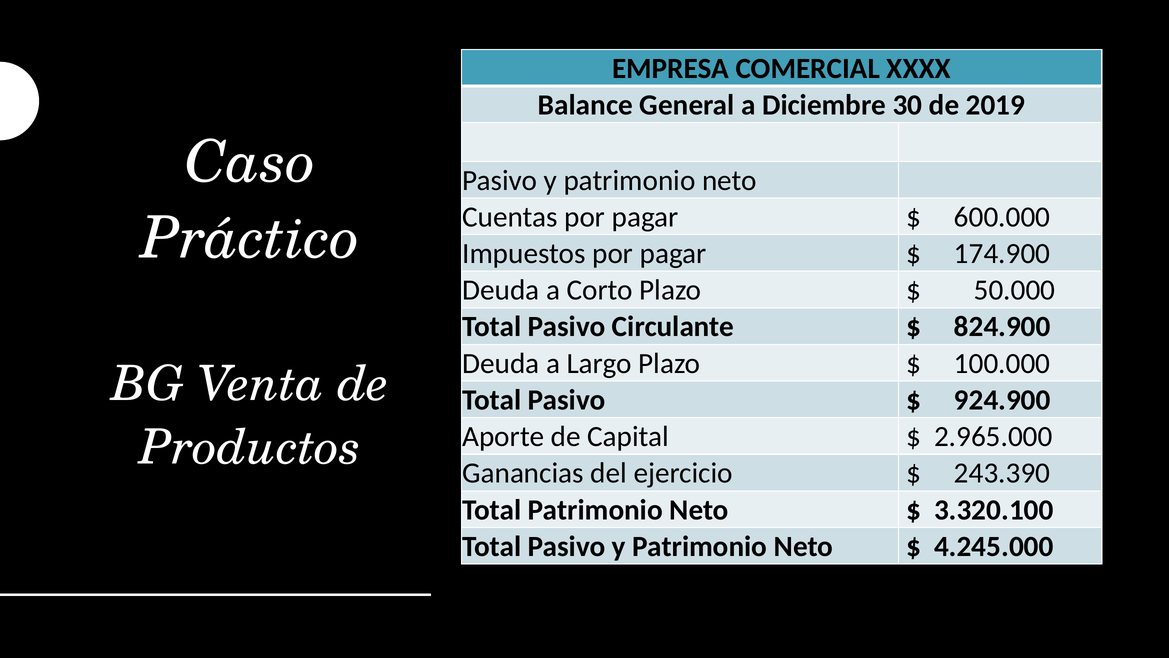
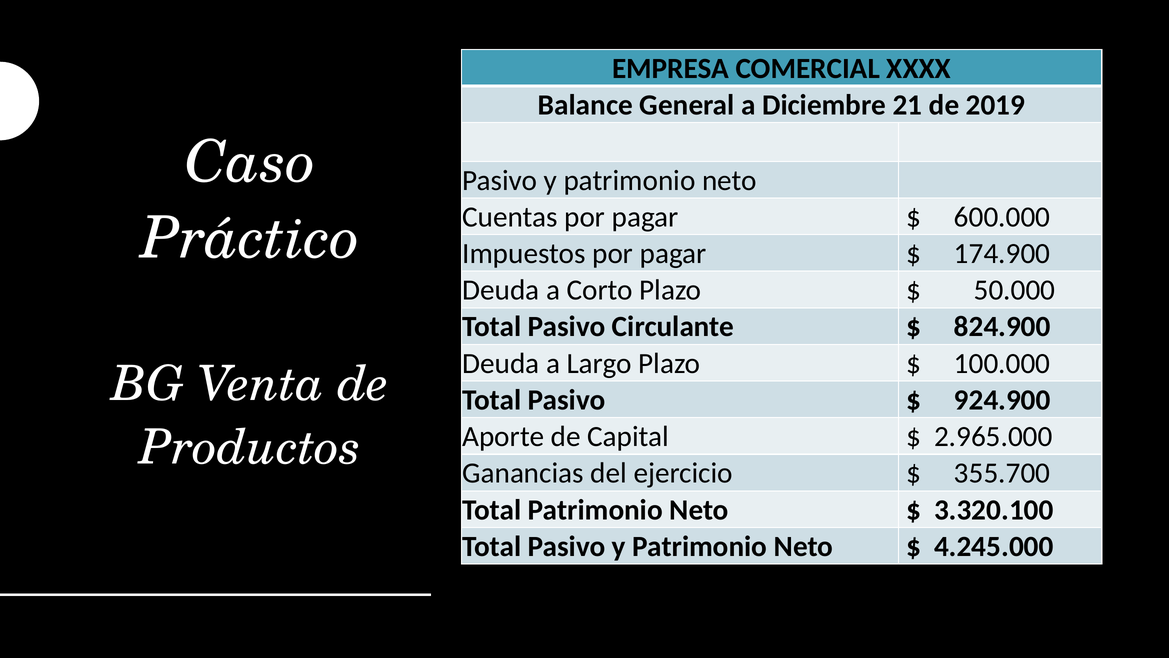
30: 30 -> 21 (907, 105)
243.390: 243.390 -> 355.700 (1002, 473)
